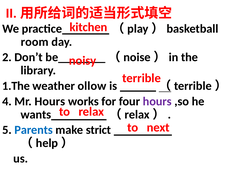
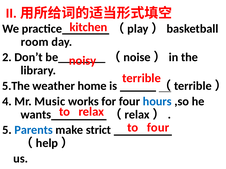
1.The: 1.The -> 5.The (16, 86)
ollow: ollow -> home (92, 86)
Mr Hours: Hours -> Music (50, 102)
hours colour: purple -> blue (157, 102)
to next: next -> four (158, 128)
